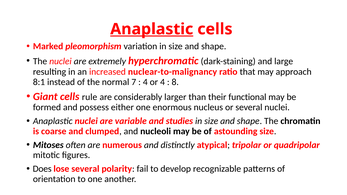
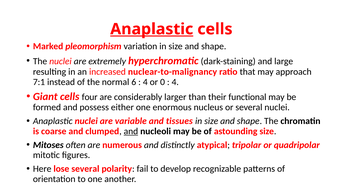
8:1: 8:1 -> 7:1 (39, 82)
7: 7 -> 6 (134, 82)
or 4: 4 -> 0 (163, 82)
8: 8 -> 4 (175, 82)
rule: rule -> four (90, 97)
studies: studies -> tissues (179, 121)
and underline: none -> present (131, 131)
Does: Does -> Here (42, 169)
